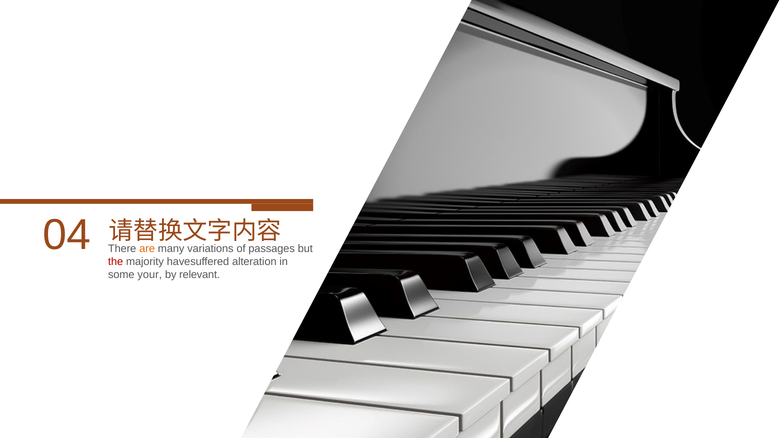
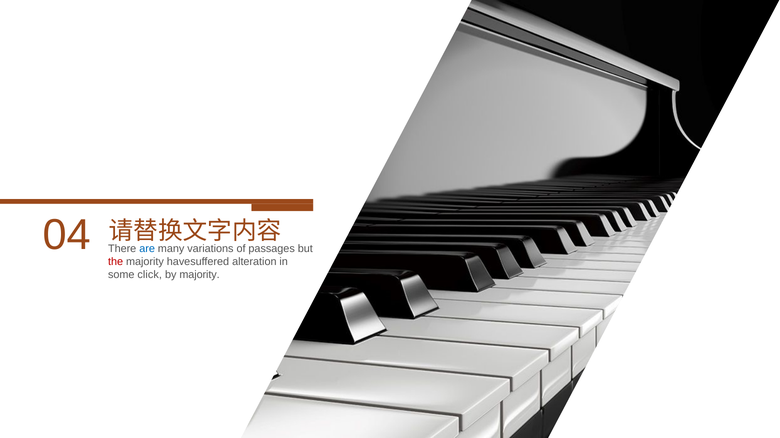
are colour: orange -> blue (147, 249)
your: your -> click (150, 275)
by relevant: relevant -> majority (200, 275)
